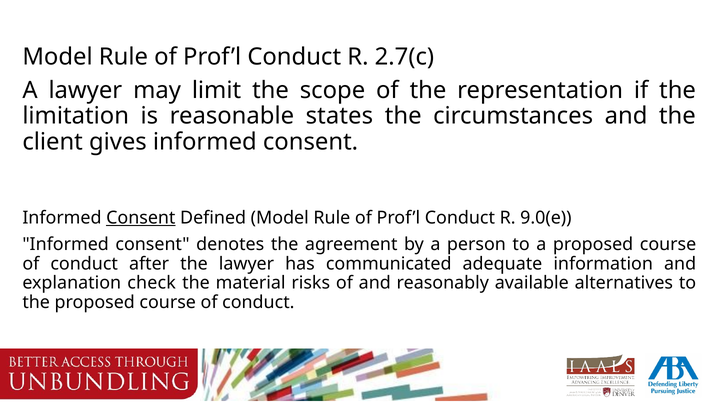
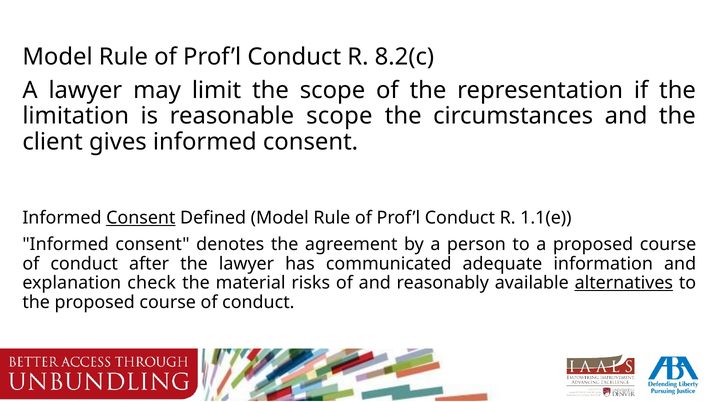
2.7(c: 2.7(c -> 8.2(c (404, 57)
reasonable states: states -> scope (339, 116)
9.0(e: 9.0(e -> 1.1(e (546, 218)
alternatives underline: none -> present (624, 283)
